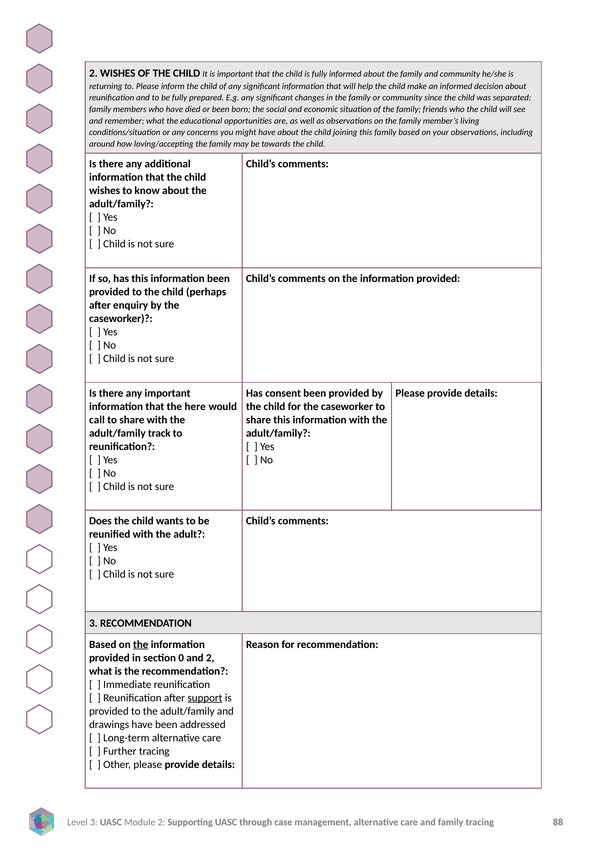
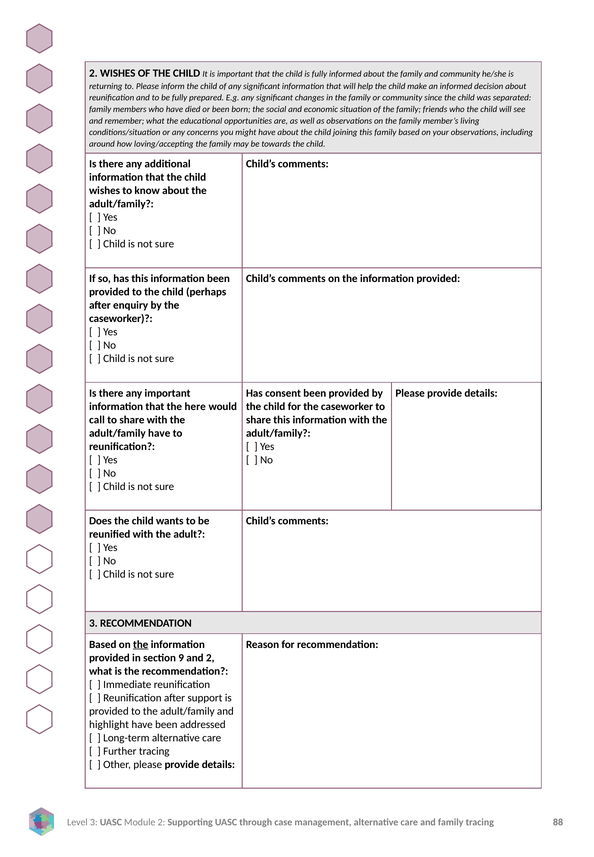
adult/family track: track -> have (159, 434)
0: 0 -> 9 (181, 659)
support underline: present -> none (205, 699)
drawings: drawings -> highlight (109, 725)
